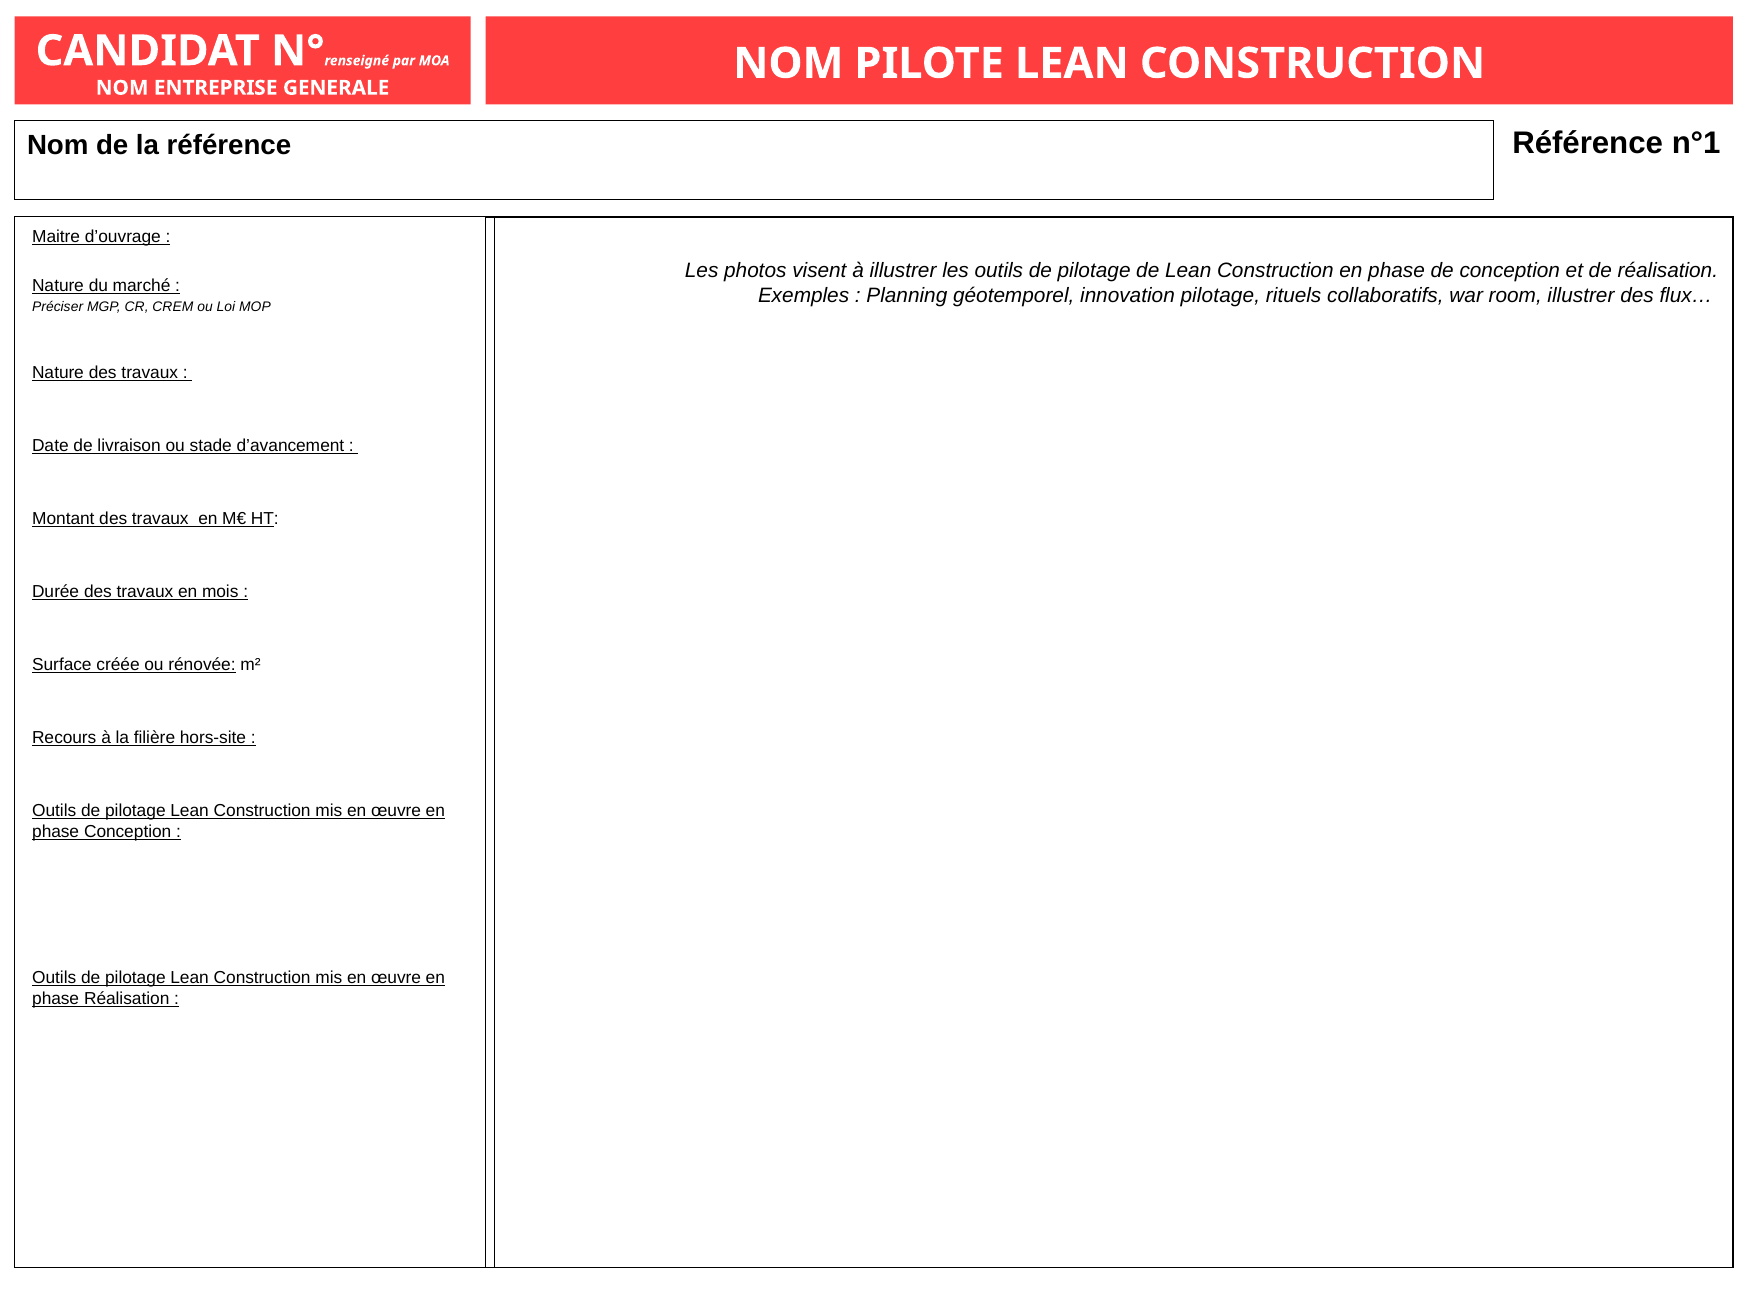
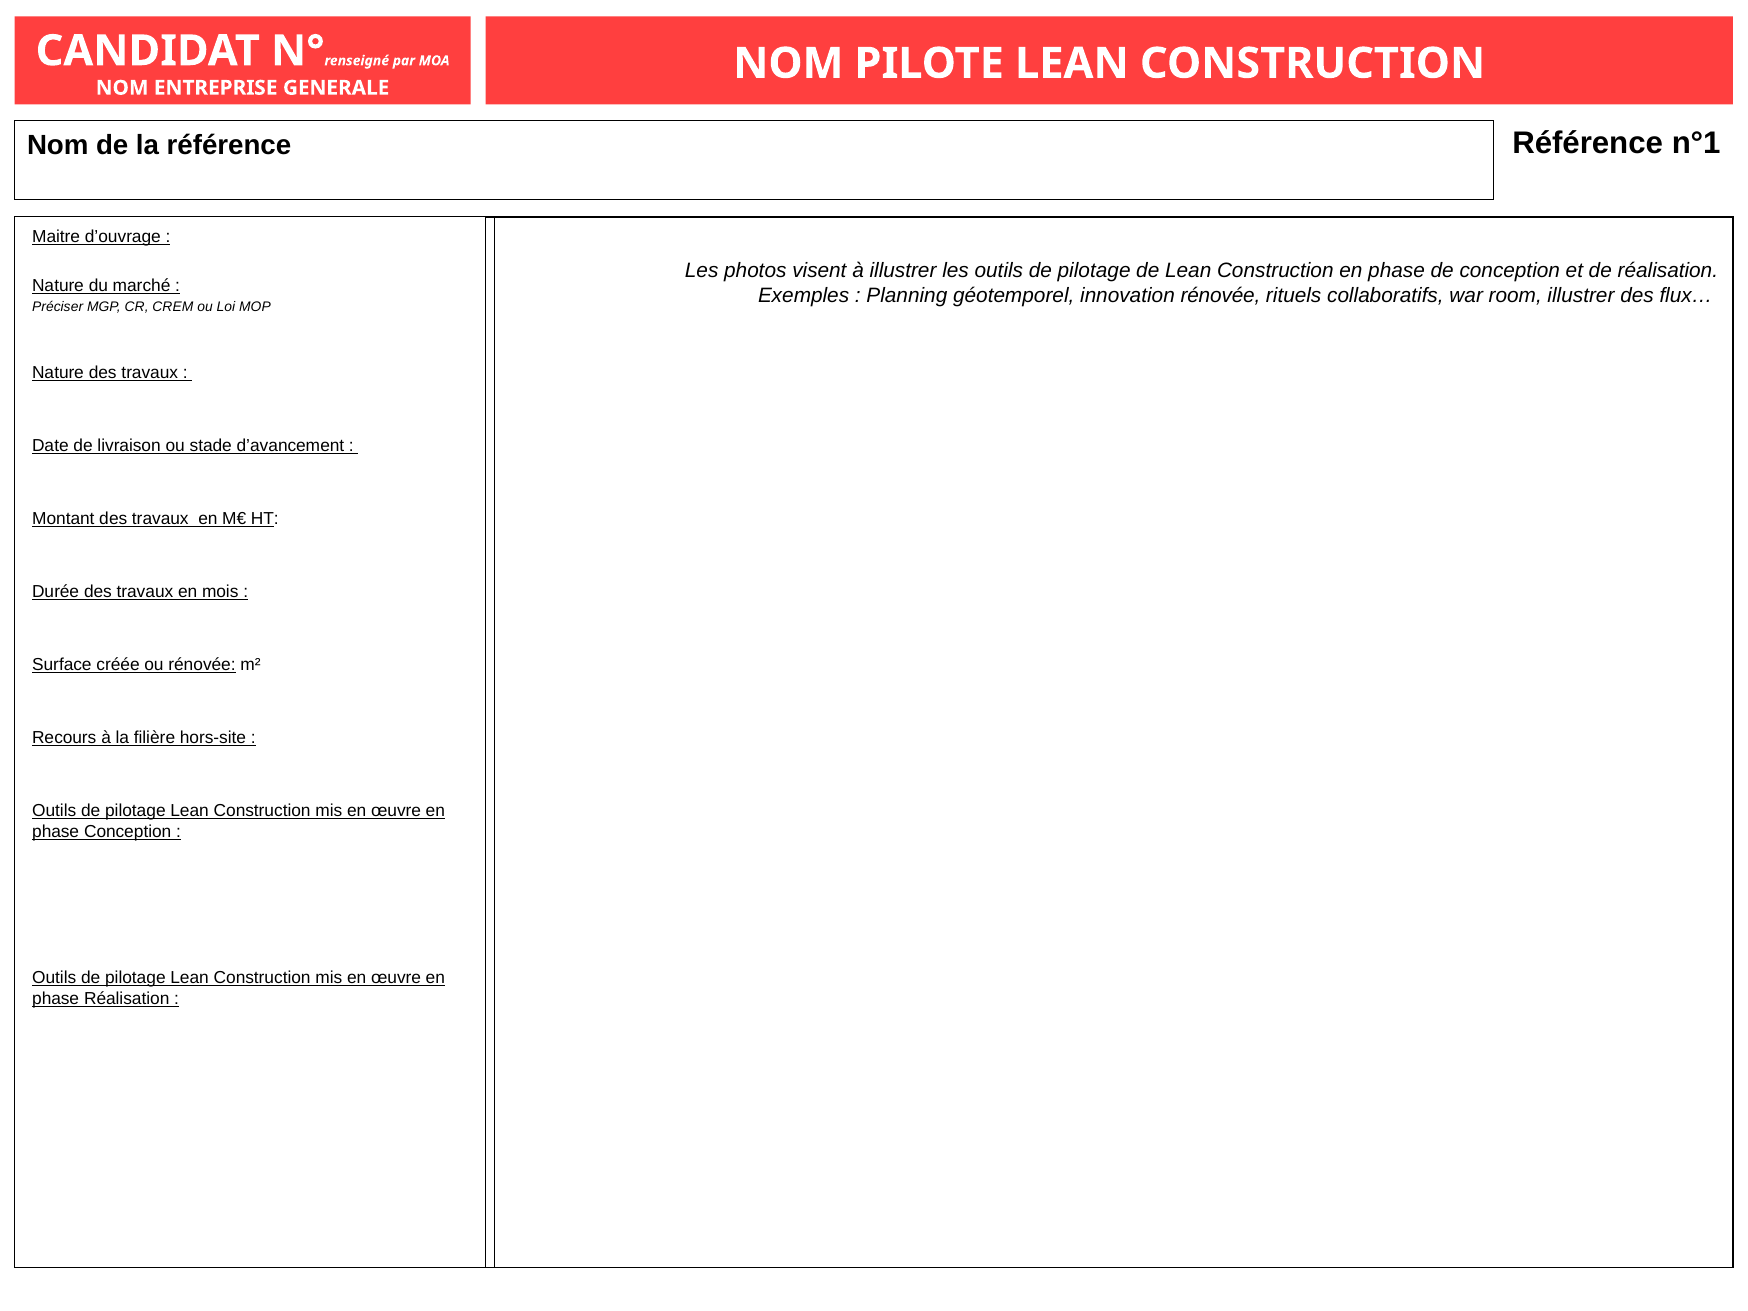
innovation pilotage: pilotage -> rénovée (1220, 295)
